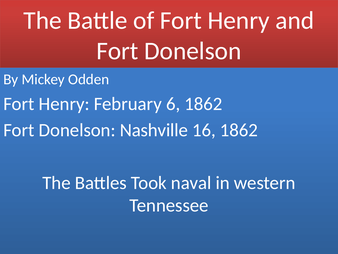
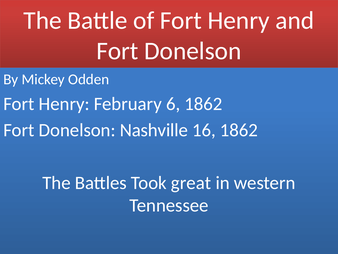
naval: naval -> great (191, 182)
